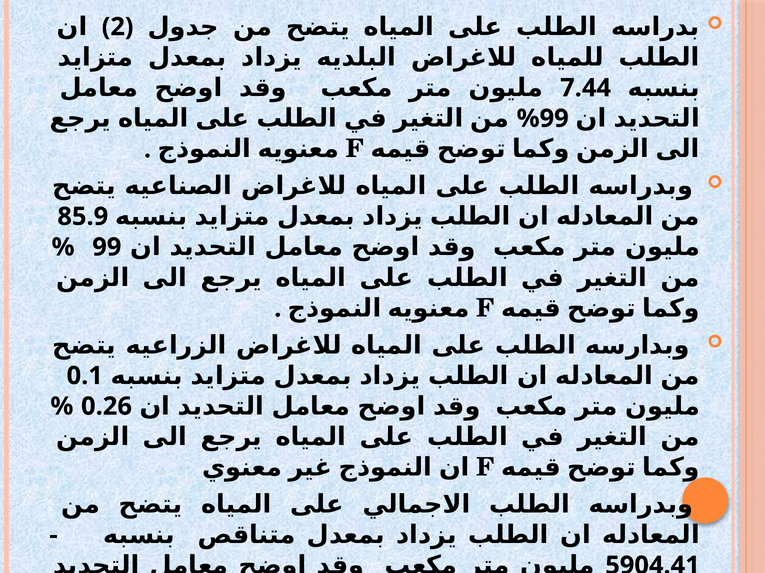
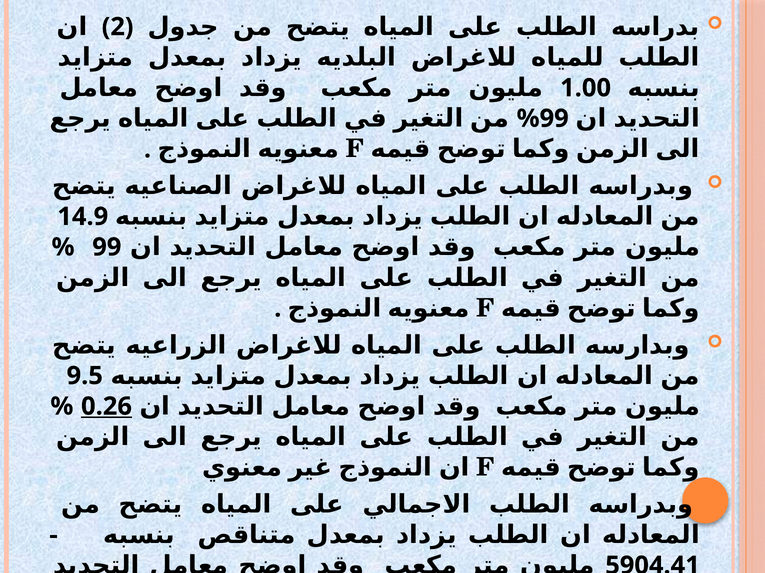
7.44: 7.44 -> 1.00 (586, 88)
85.9: 85.9 -> 14.9 (83, 217)
0.1: 0.1 -> 9.5 (85, 376)
0.26 underline: none -> present (107, 407)
